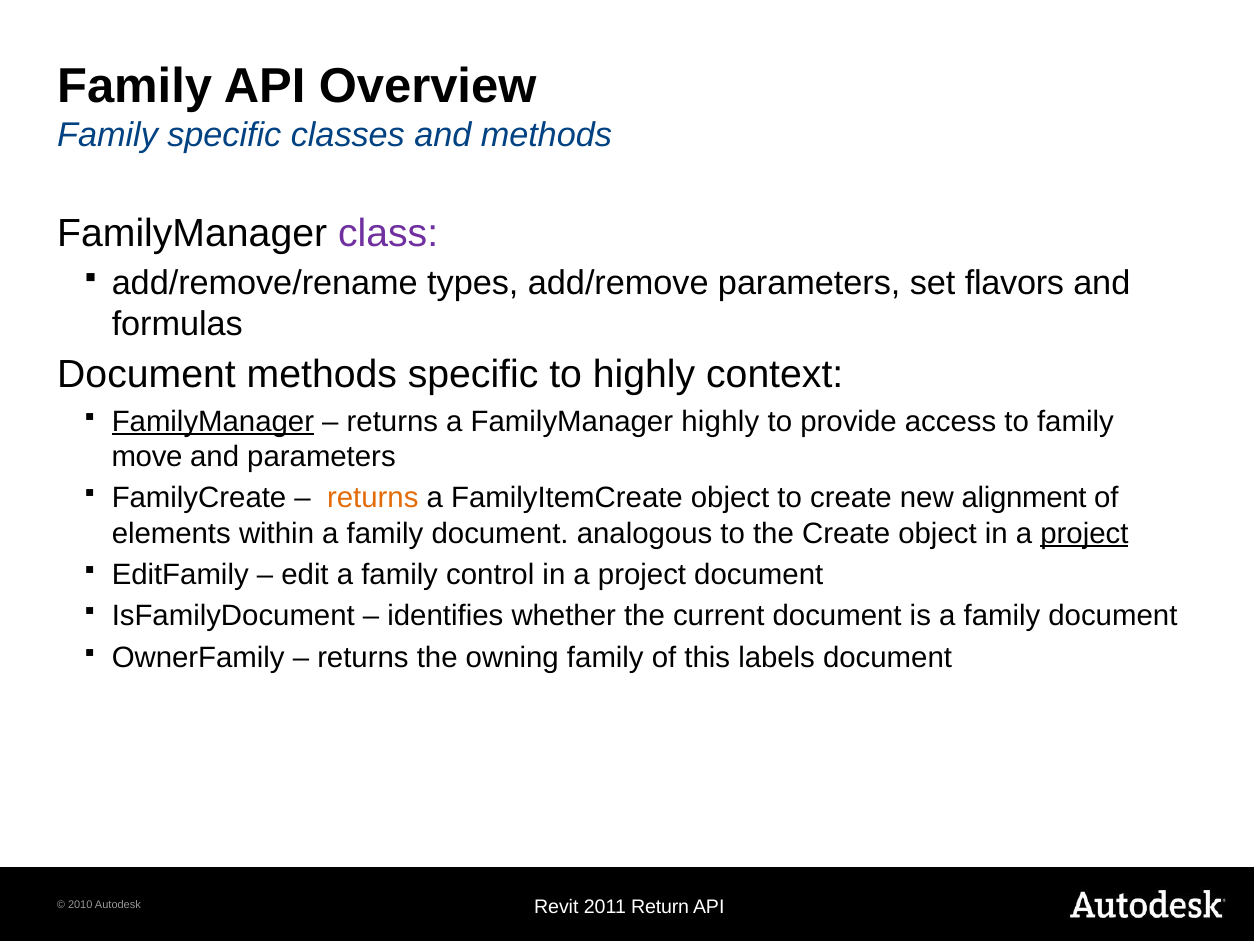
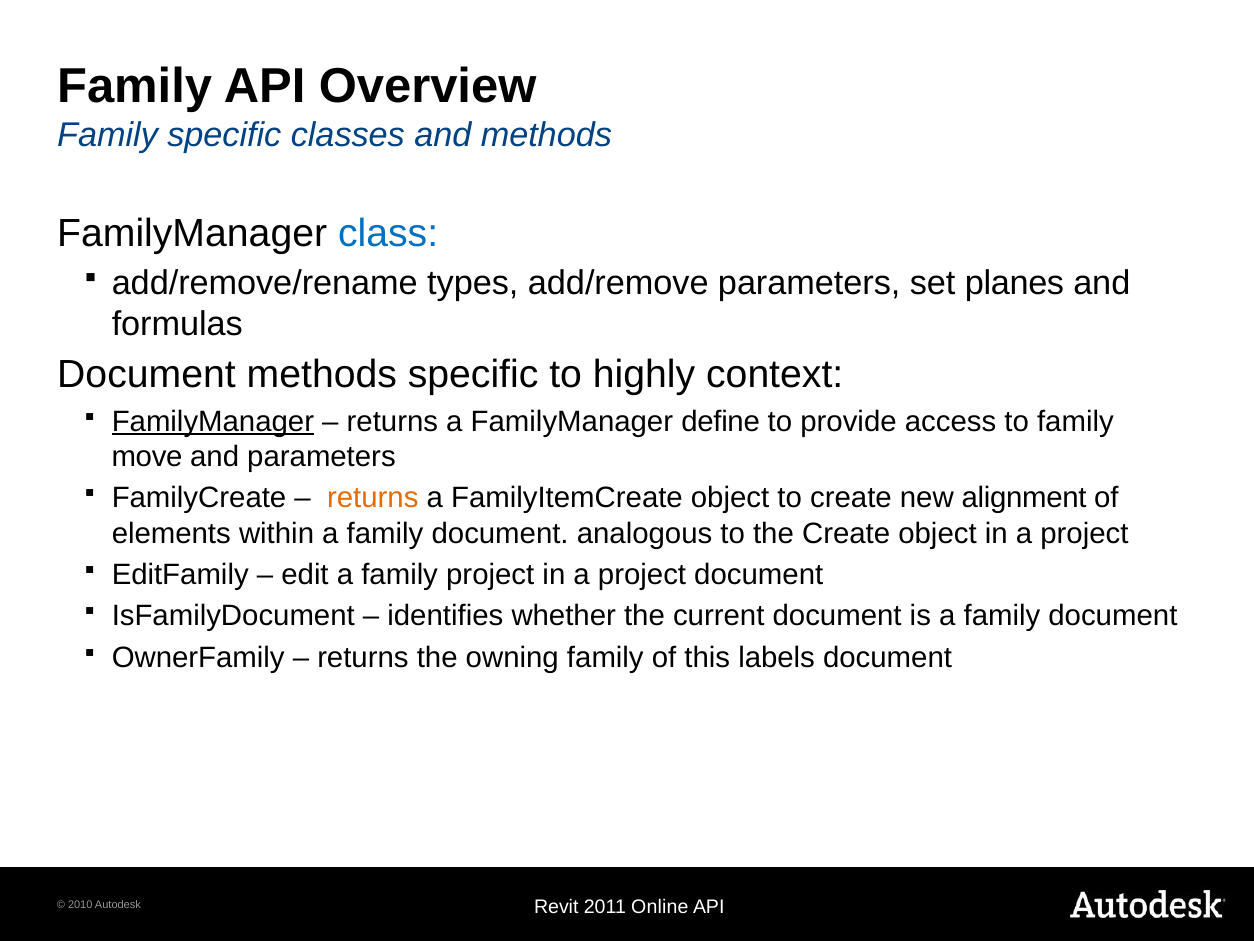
class colour: purple -> blue (388, 233)
flavors: flavors -> planes (1014, 283)
FamilyManager highly: highly -> define (721, 421)
project underline: present -> none (1084, 533)
family control: control -> project (490, 574)
Return: Return -> Online (660, 906)
